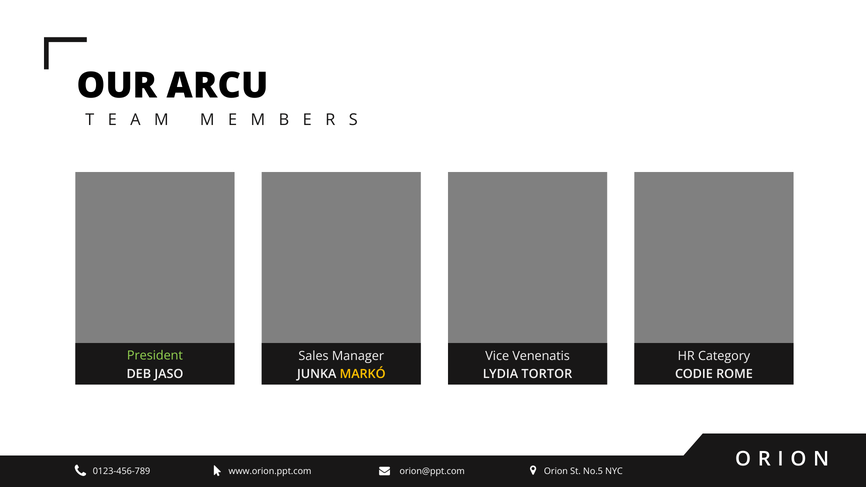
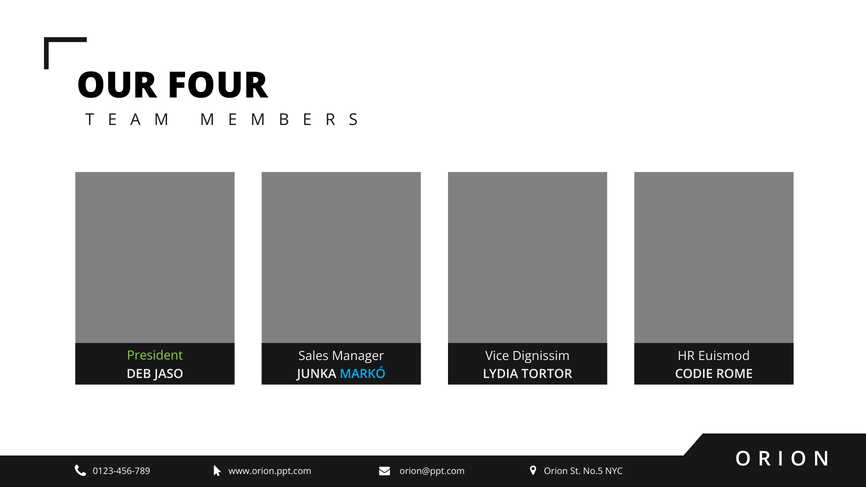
ARCU: ARCU -> FOUR (218, 86)
Venenatis: Venenatis -> Dignissim (541, 356)
Category: Category -> Euismod (724, 356)
MARKÓ colour: yellow -> light blue (363, 374)
